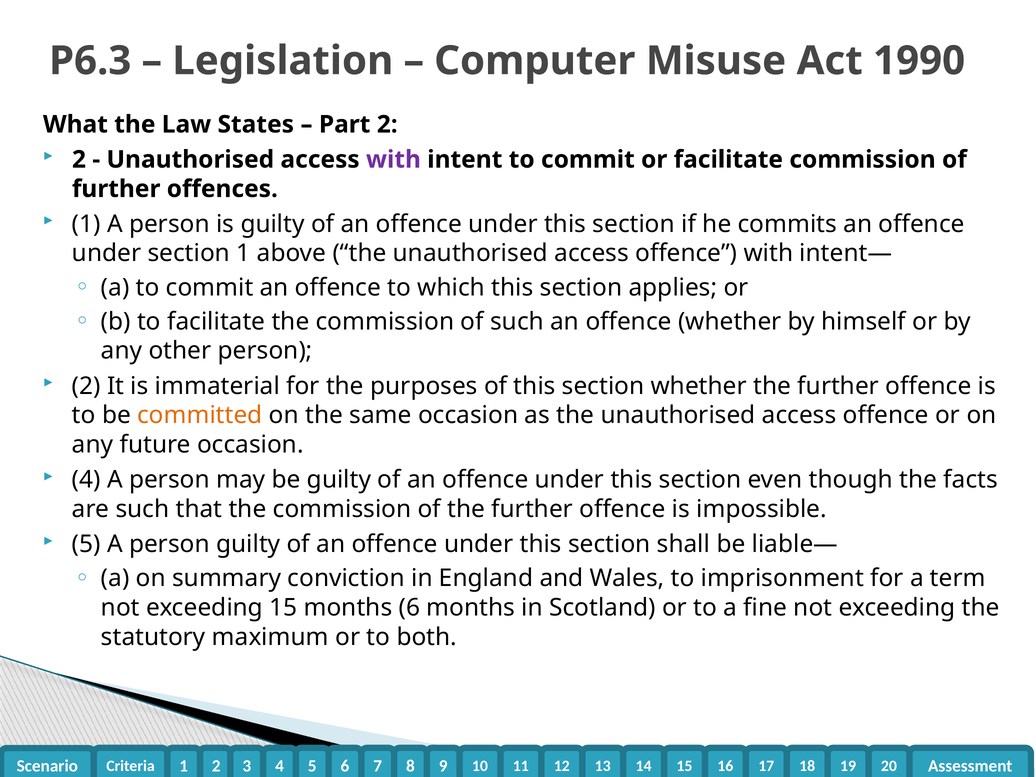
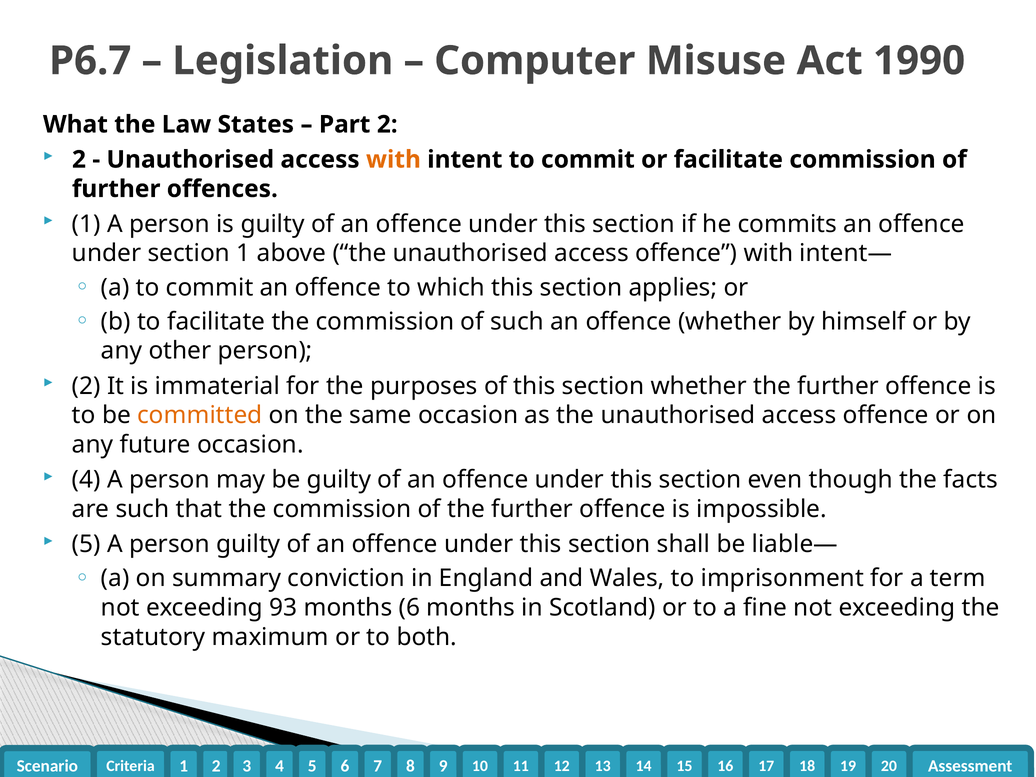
P6.3: P6.3 -> P6.7 (90, 61)
with colour: purple -> orange (393, 160)
exceeding 15: 15 -> 93 (283, 608)
